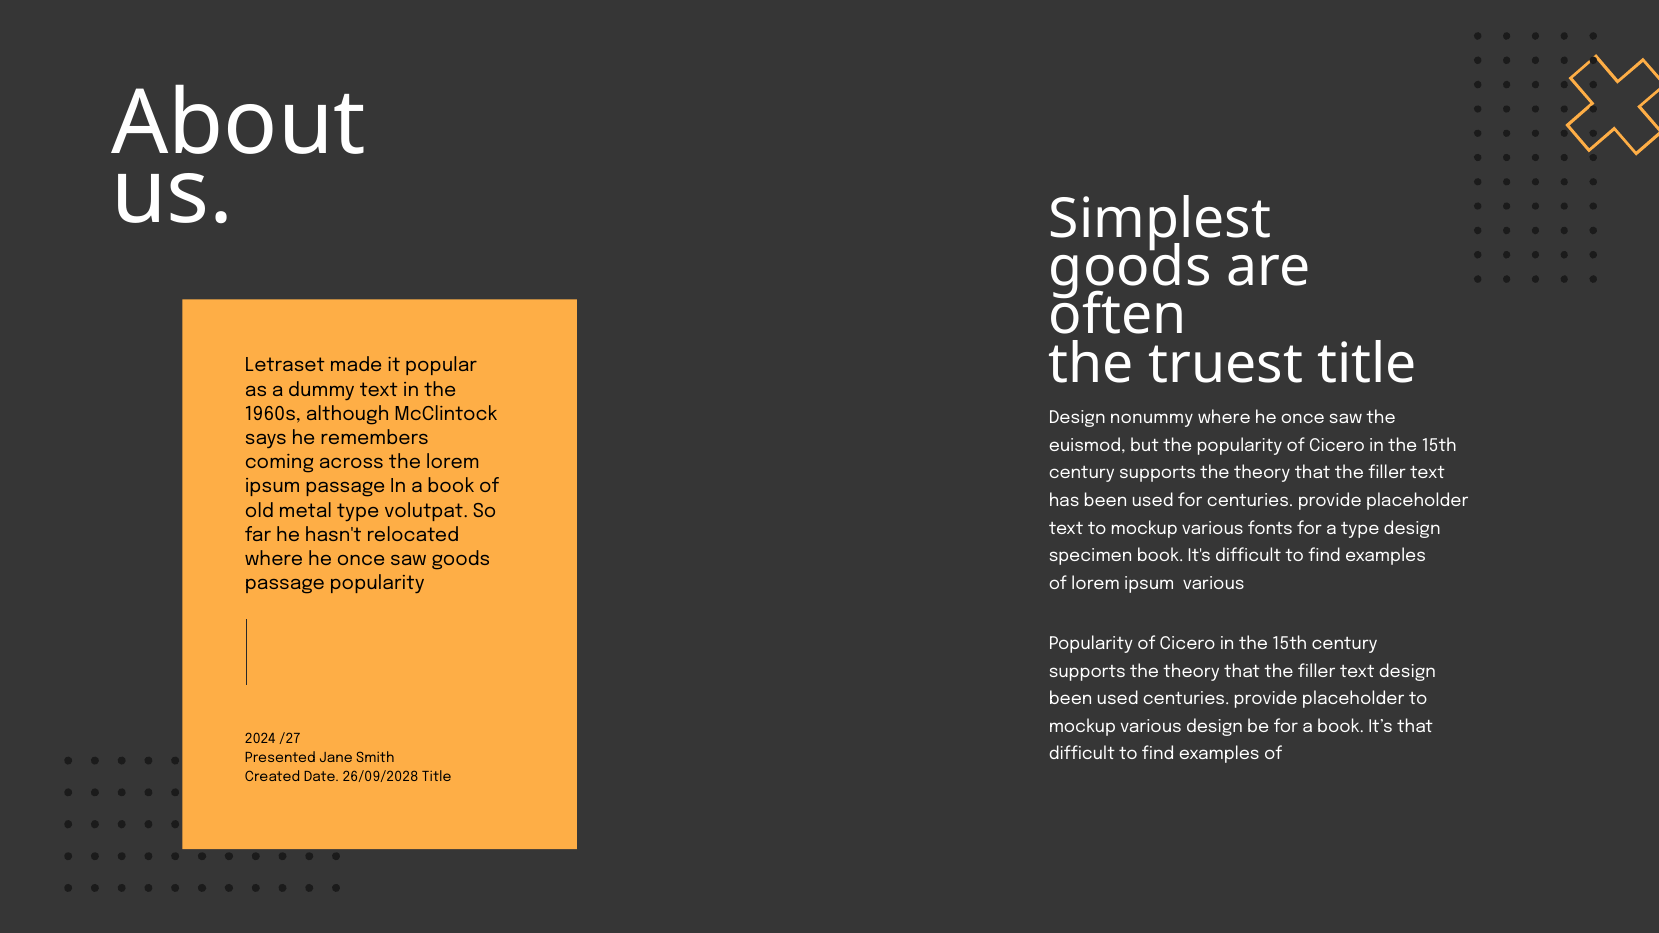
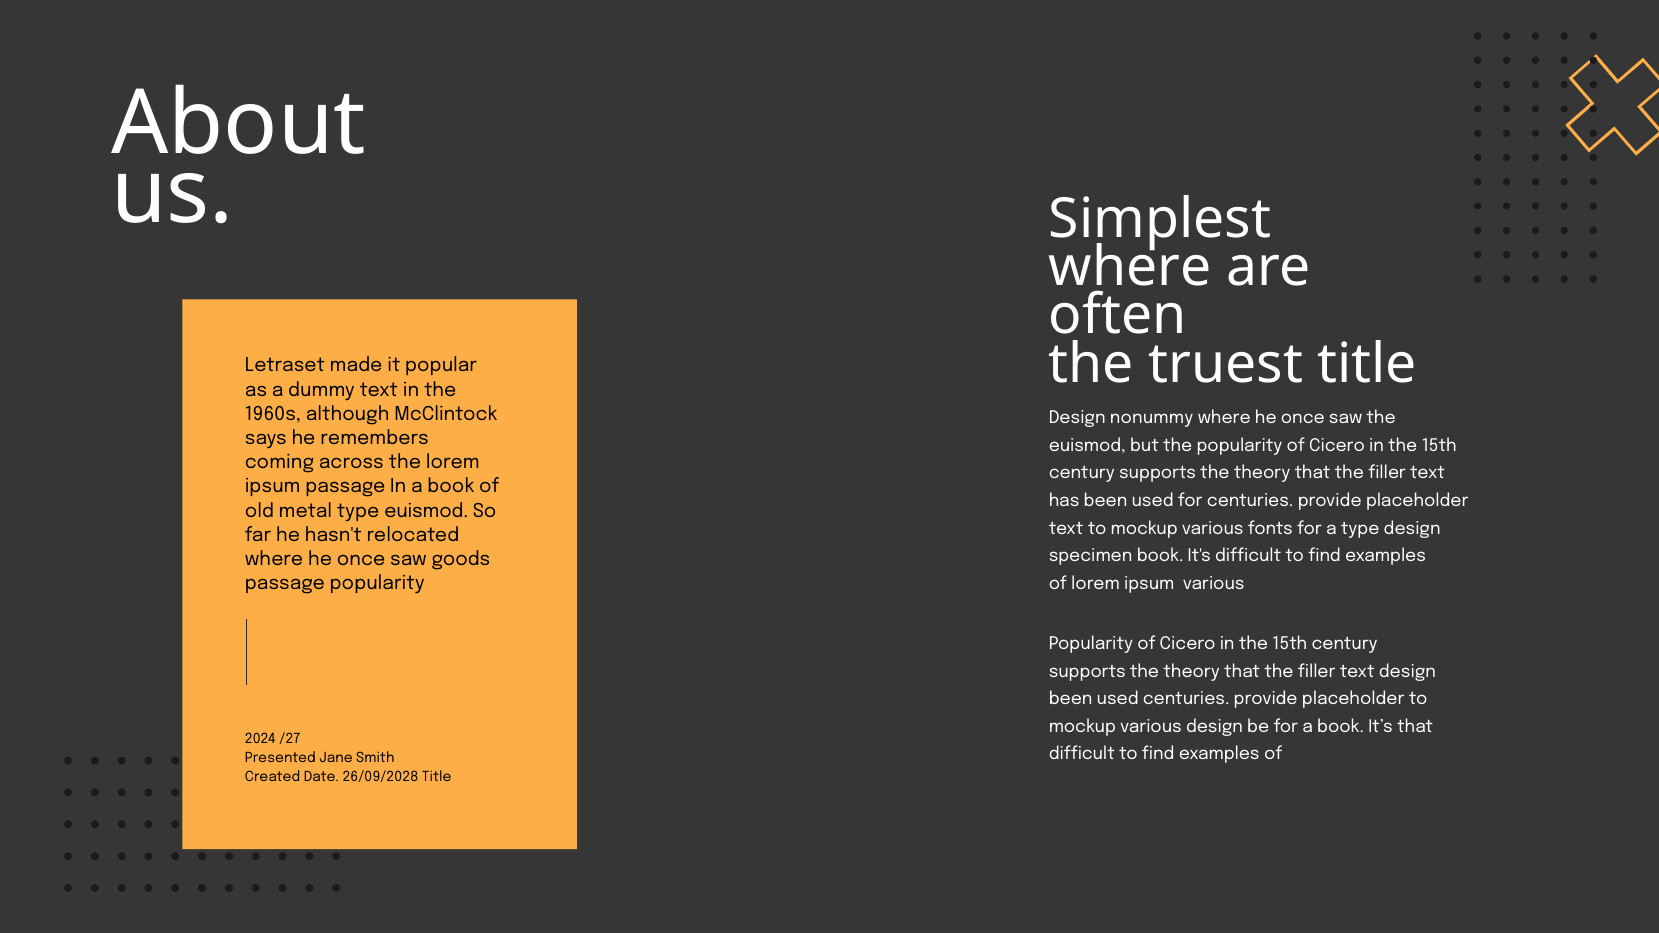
goods: goods -> where (1130, 267)
type volutpat: volutpat -> euismod (426, 511)
